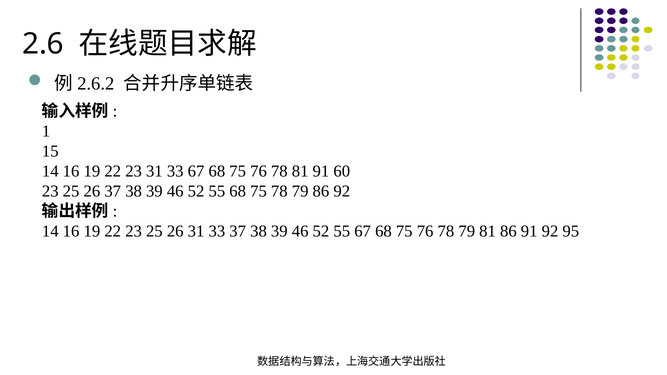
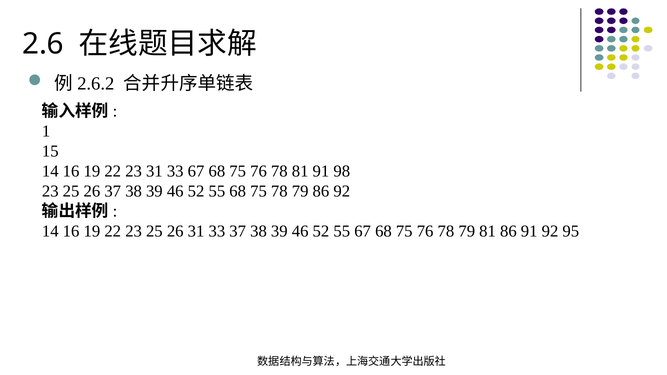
60: 60 -> 98 (342, 171)
